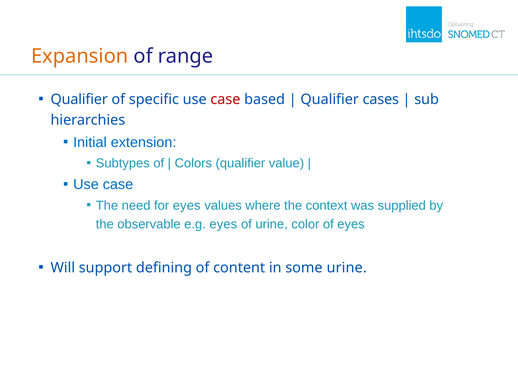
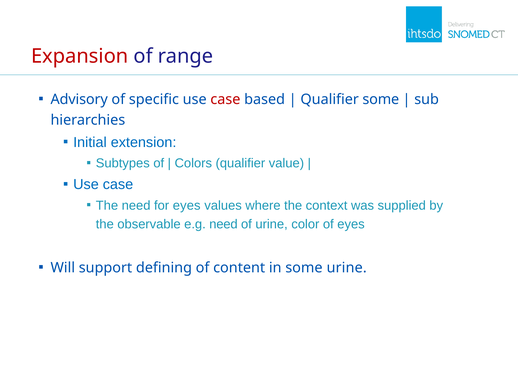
Expansion colour: orange -> red (80, 56)
Qualifier: Qualifier -> Advisory (79, 99)
Qualifier cases: cases -> some (381, 99)
e.g eyes: eyes -> need (223, 224)
